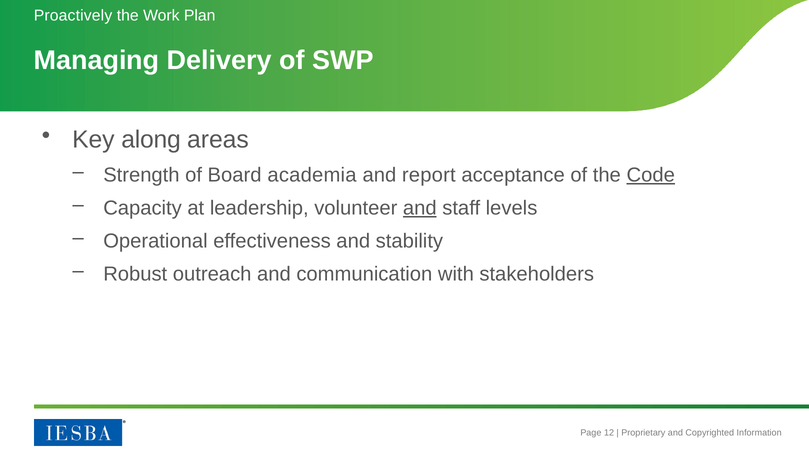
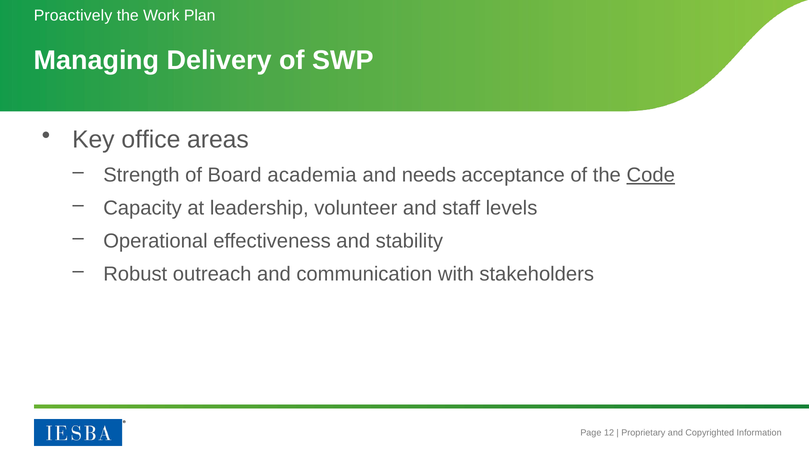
along: along -> office (151, 140)
report: report -> needs (429, 175)
and underline: present -> none (420, 208)
